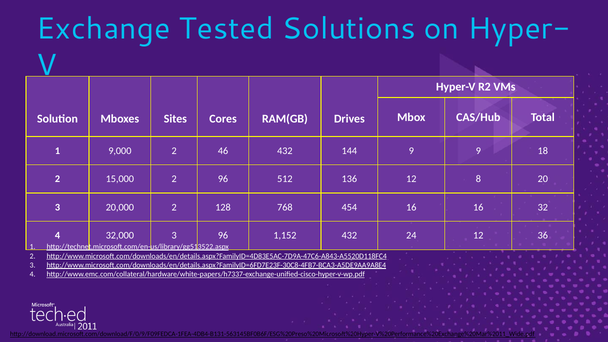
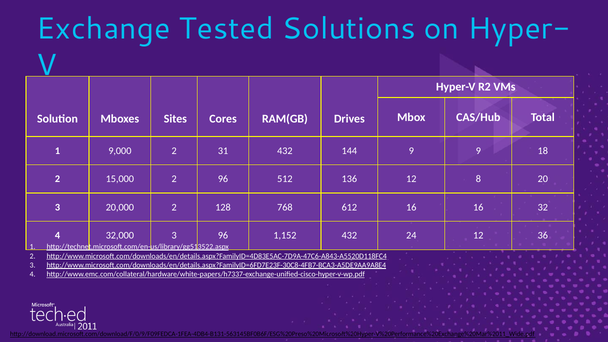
46: 46 -> 31 (223, 151)
454: 454 -> 612 (349, 207)
